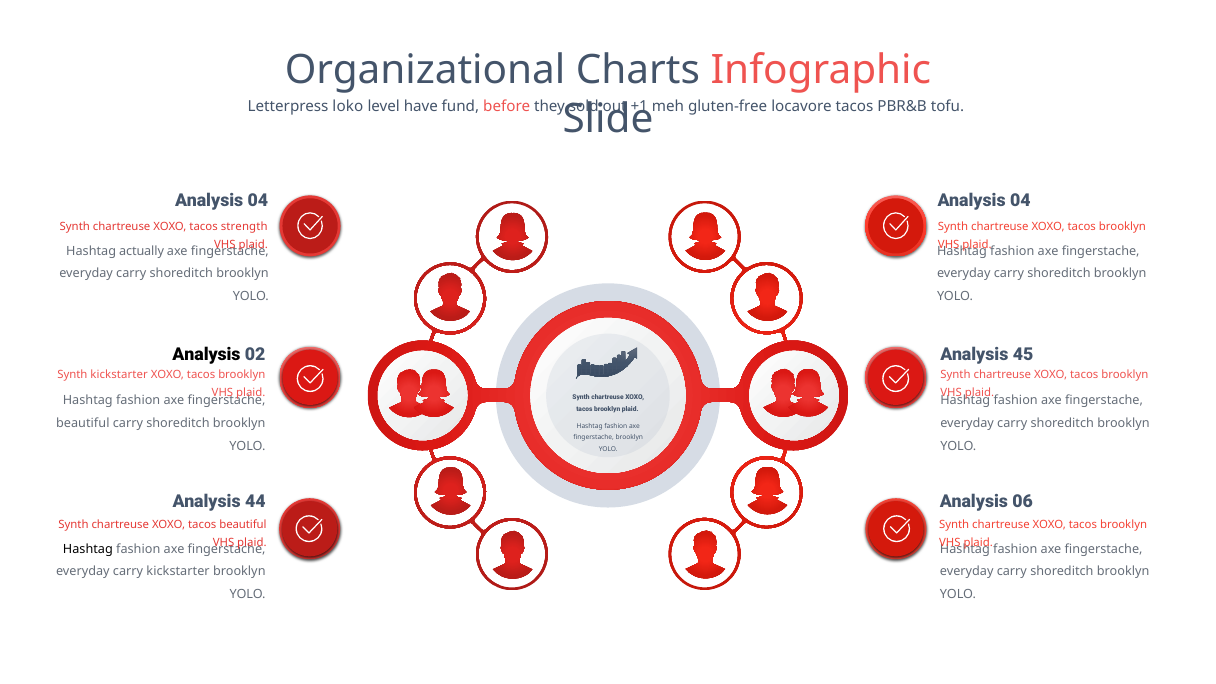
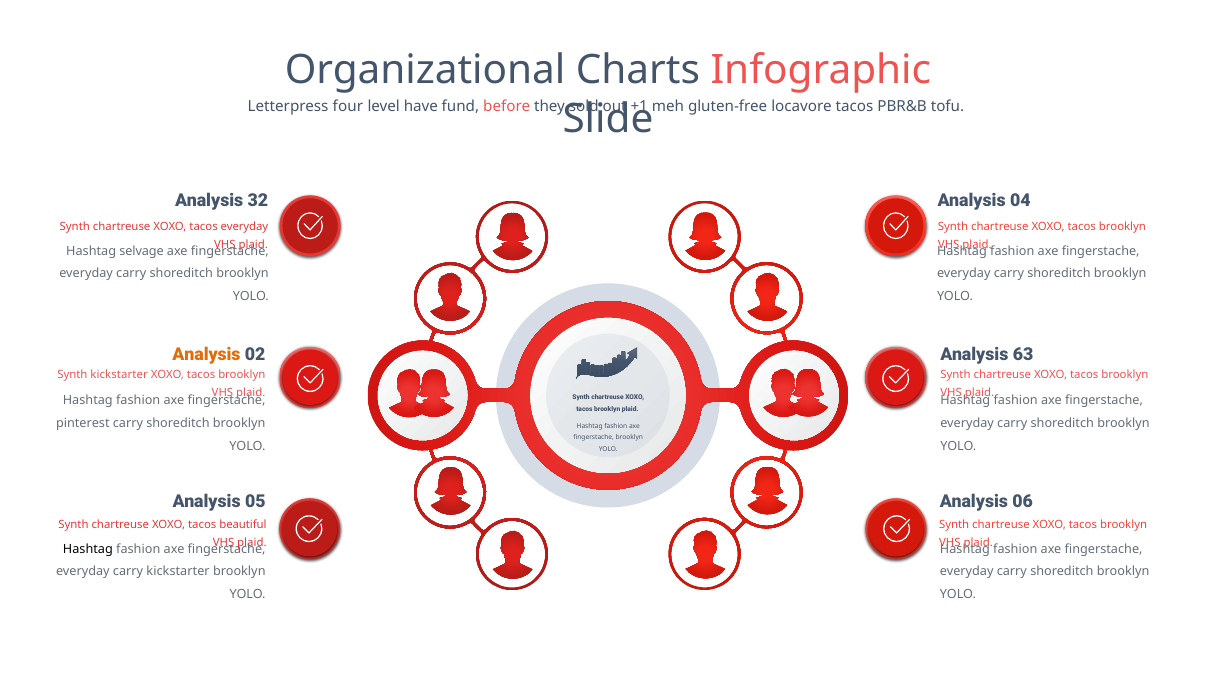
loko: loko -> four (348, 106)
04: 04 -> 32 (258, 201)
tacos strength: strength -> everyday (244, 227)
actually: actually -> selvage (142, 251)
Analysis colour: black -> orange (207, 354)
45: 45 -> 63 (1023, 354)
beautiful: beautiful -> pinterest (83, 423)
44: 44 -> 05 (255, 502)
